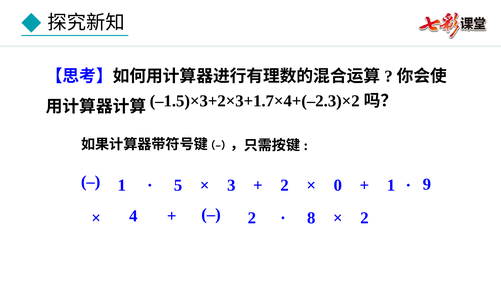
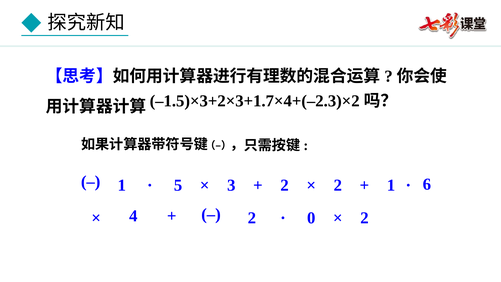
9: 9 -> 6 (427, 184)
0: 0 -> 2 (338, 185)
8: 8 -> 0 (311, 218)
